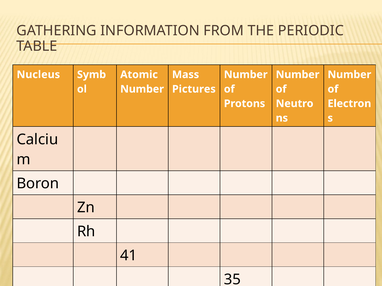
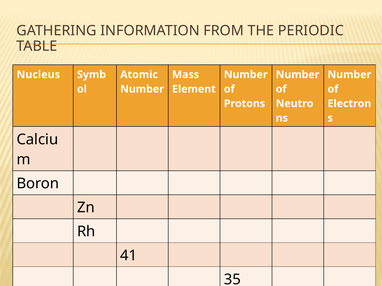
Pictures: Pictures -> Element (194, 89)
